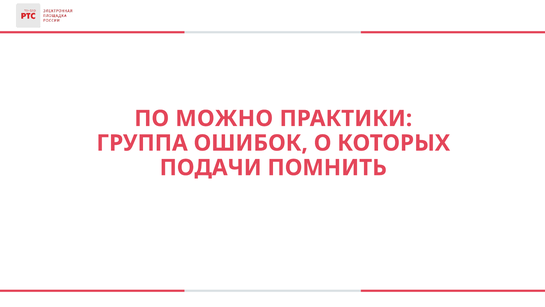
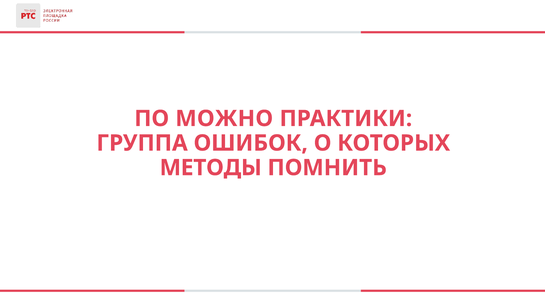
ПОДАЧИ: ПОДАЧИ -> МЕТОДЫ (211, 167)
